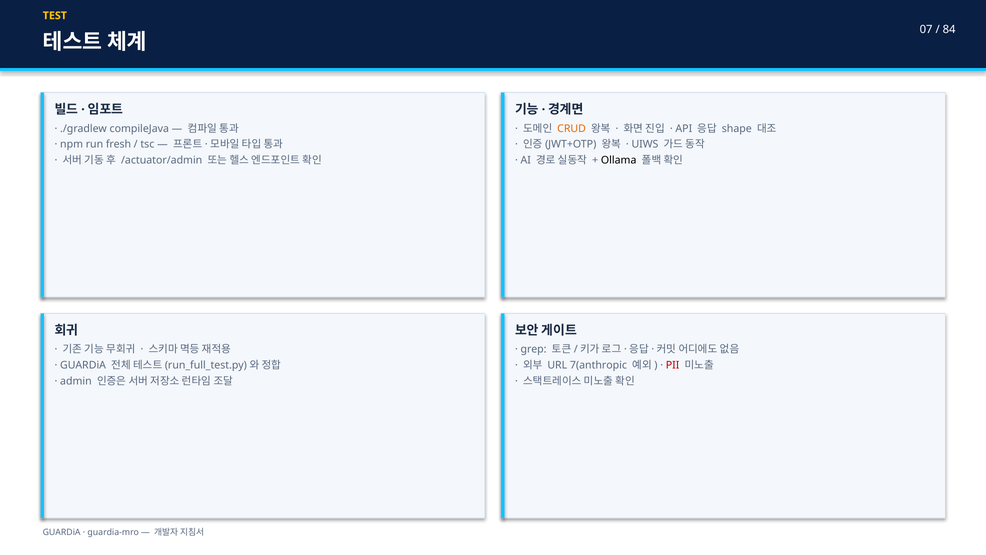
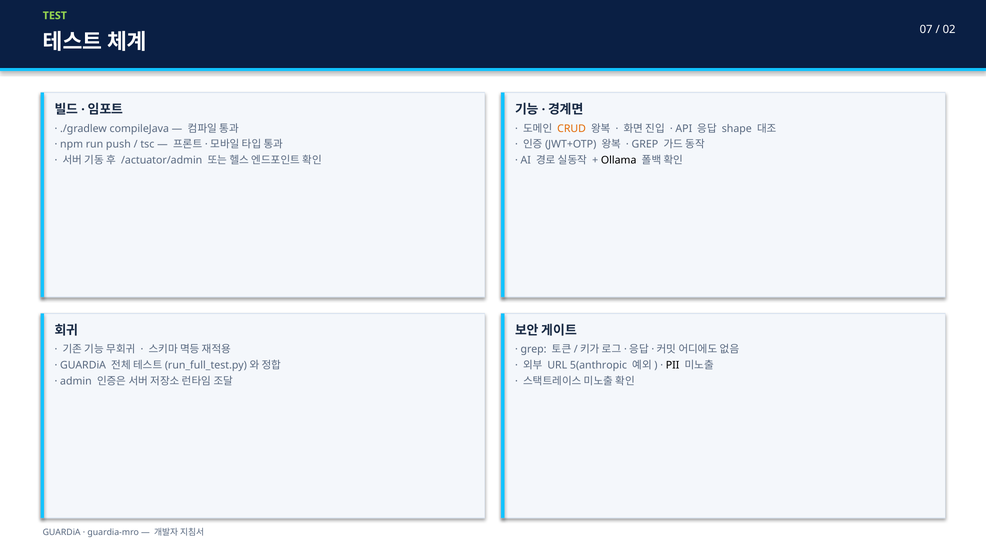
TEST colour: yellow -> light green (55, 16)
84: 84 -> 02 (949, 29)
fresh: fresh -> push (118, 144)
UIWS: UIWS -> GREP (645, 144)
7(anthropic: 7(anthropic -> 5(anthropic (598, 365)
PII colour: red -> black (673, 365)
